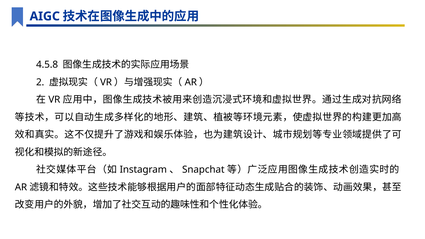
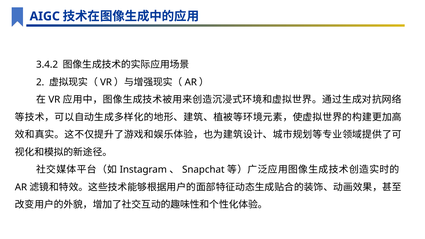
4.5.8: 4.5.8 -> 3.4.2 (47, 65)
